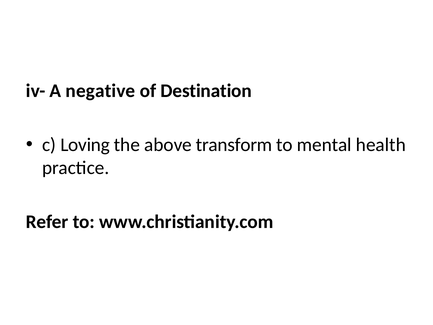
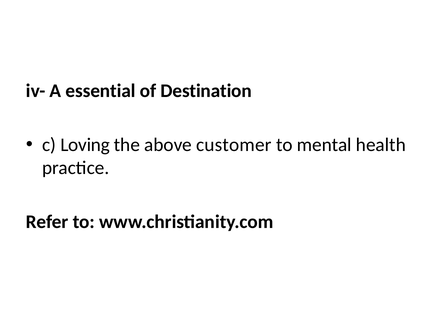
negative: negative -> essential (101, 91)
transform: transform -> customer (234, 145)
